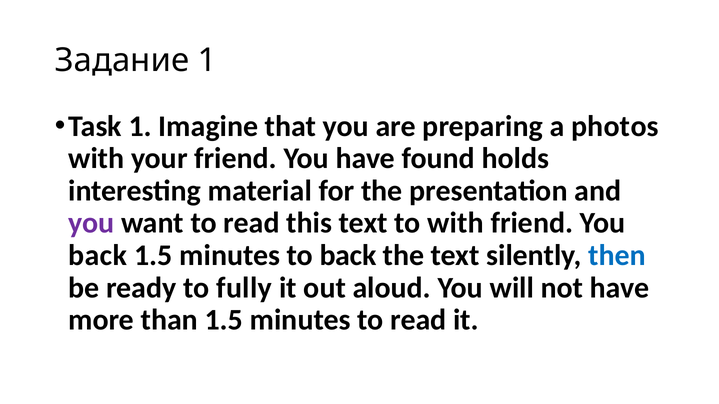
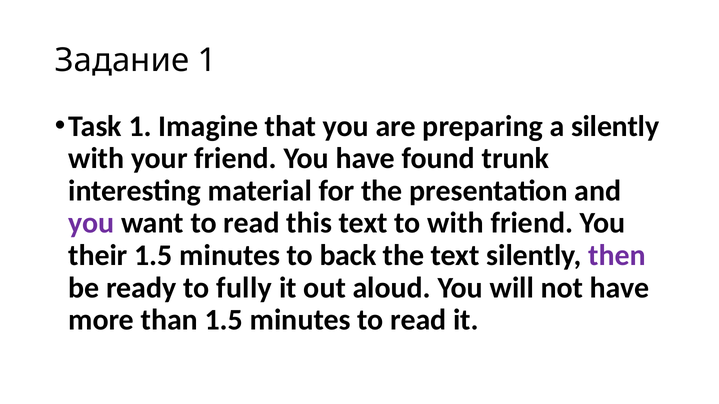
a photos: photos -> silently (615, 126)
holds: holds -> trunk (515, 159)
back: back -> their (98, 256)
then colour: blue -> purple (617, 256)
